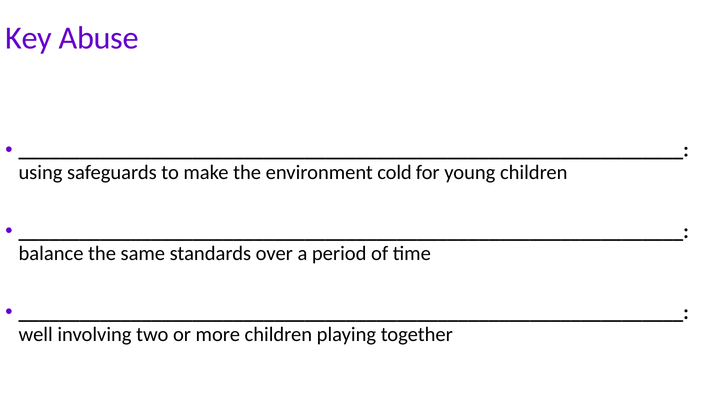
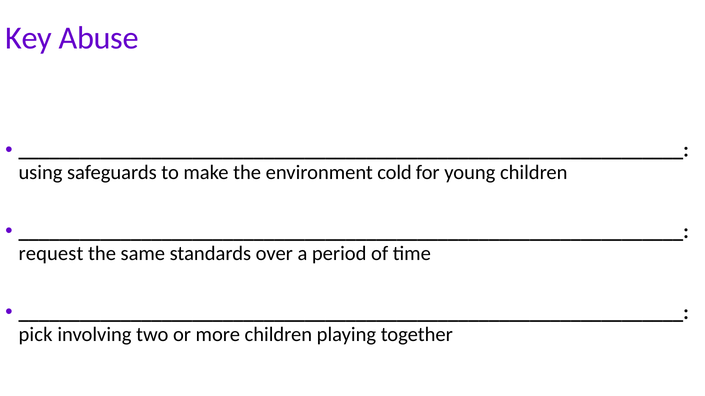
balance: balance -> request (51, 254)
well: well -> pick (36, 335)
